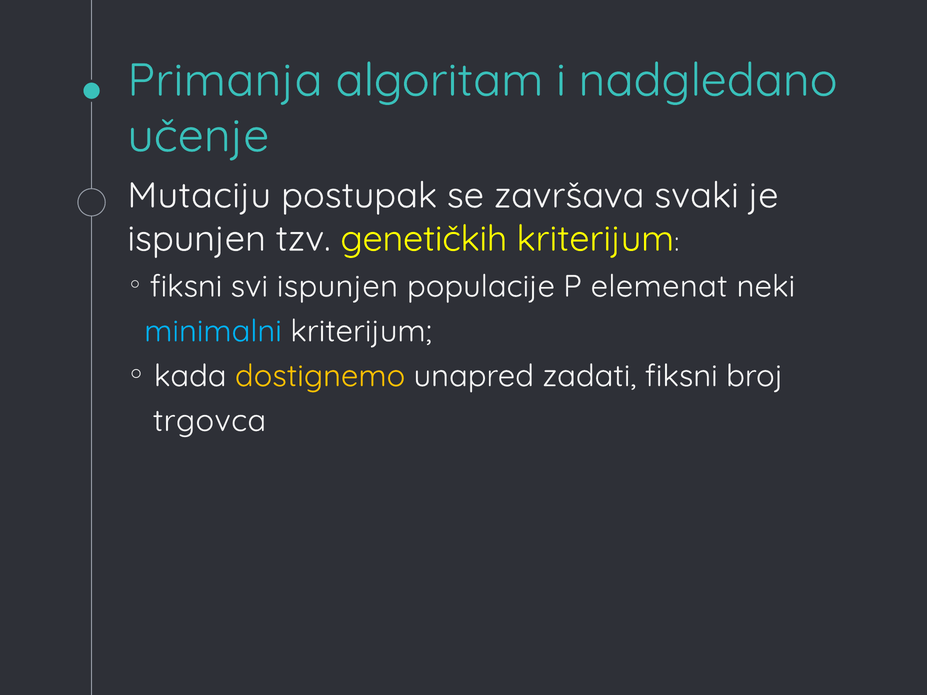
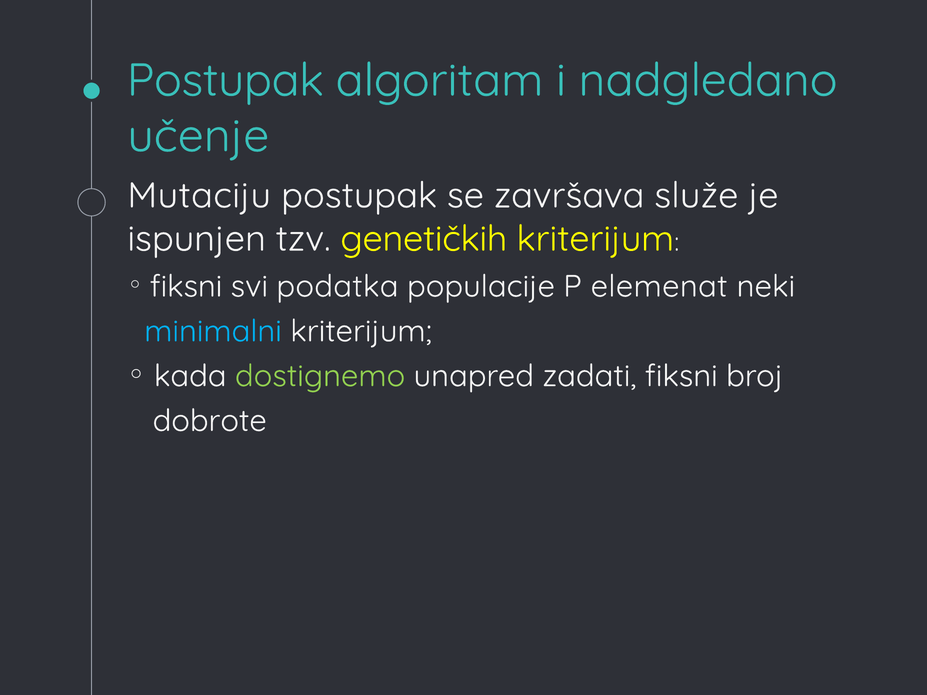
Primanja: Primanja -> Postupak (225, 80)
svaki: svaki -> služe (696, 196)
svi ispunjen: ispunjen -> podatka (337, 287)
dostignemo colour: yellow -> light green (320, 376)
trgovca: trgovca -> dobrote (210, 421)
